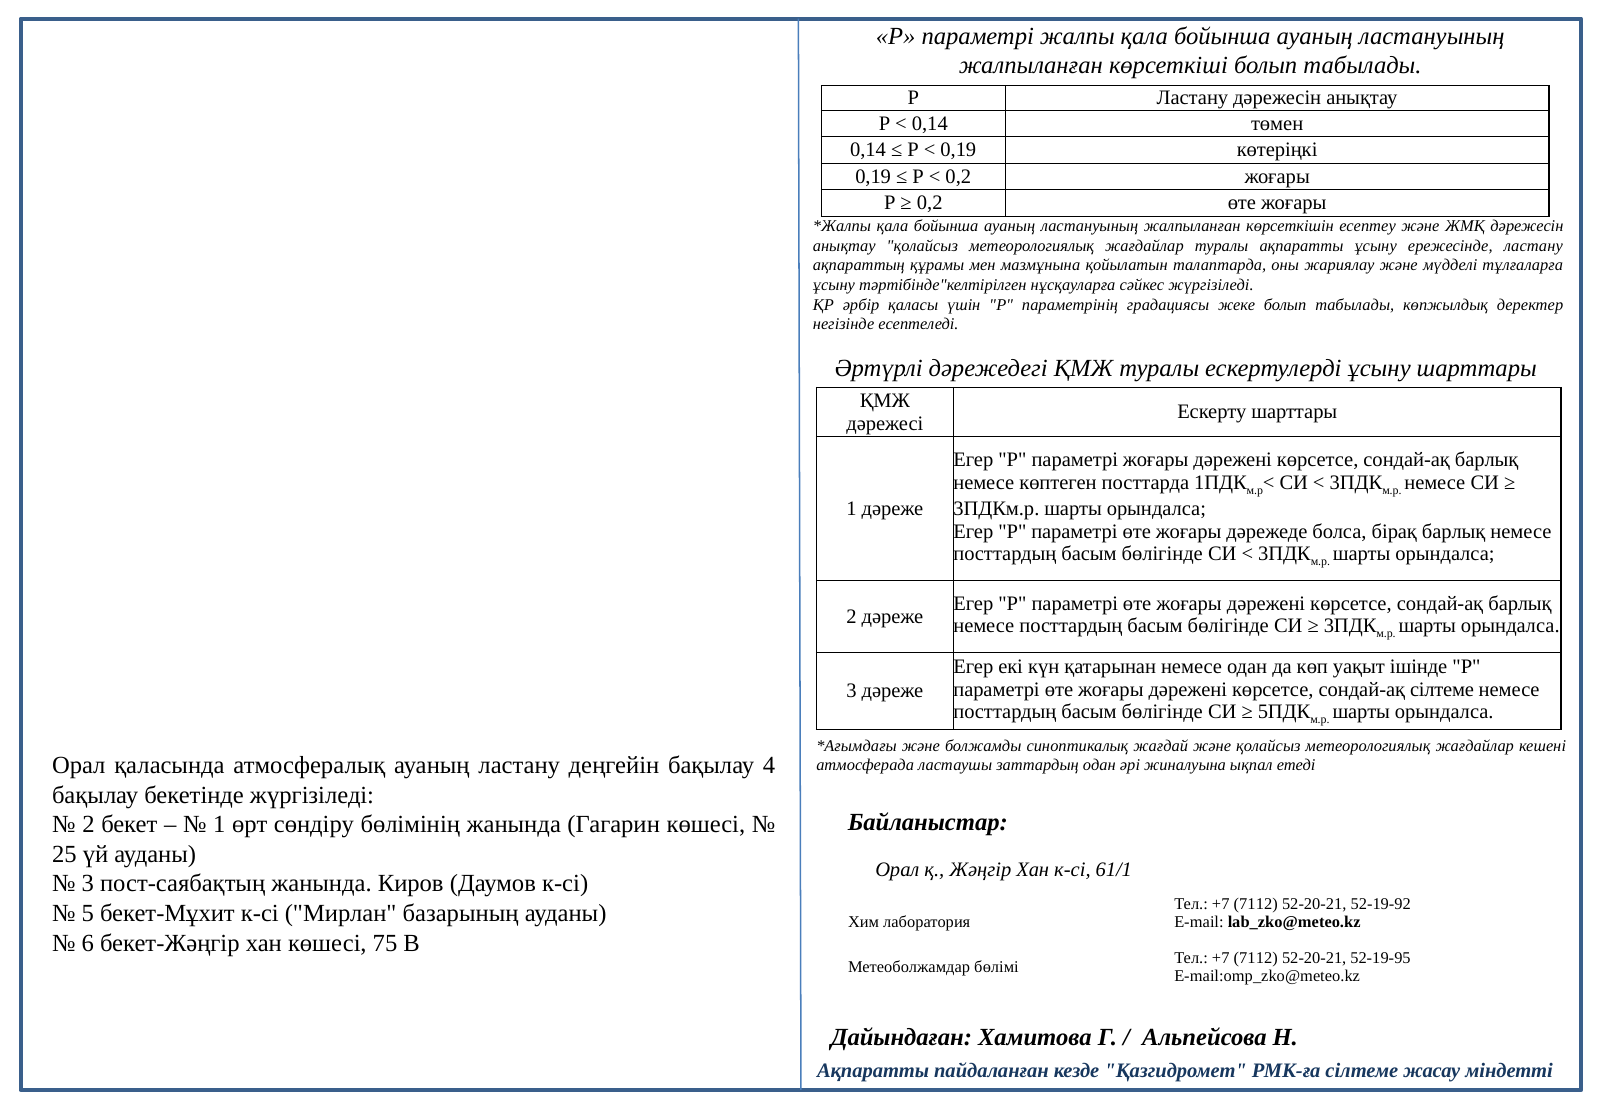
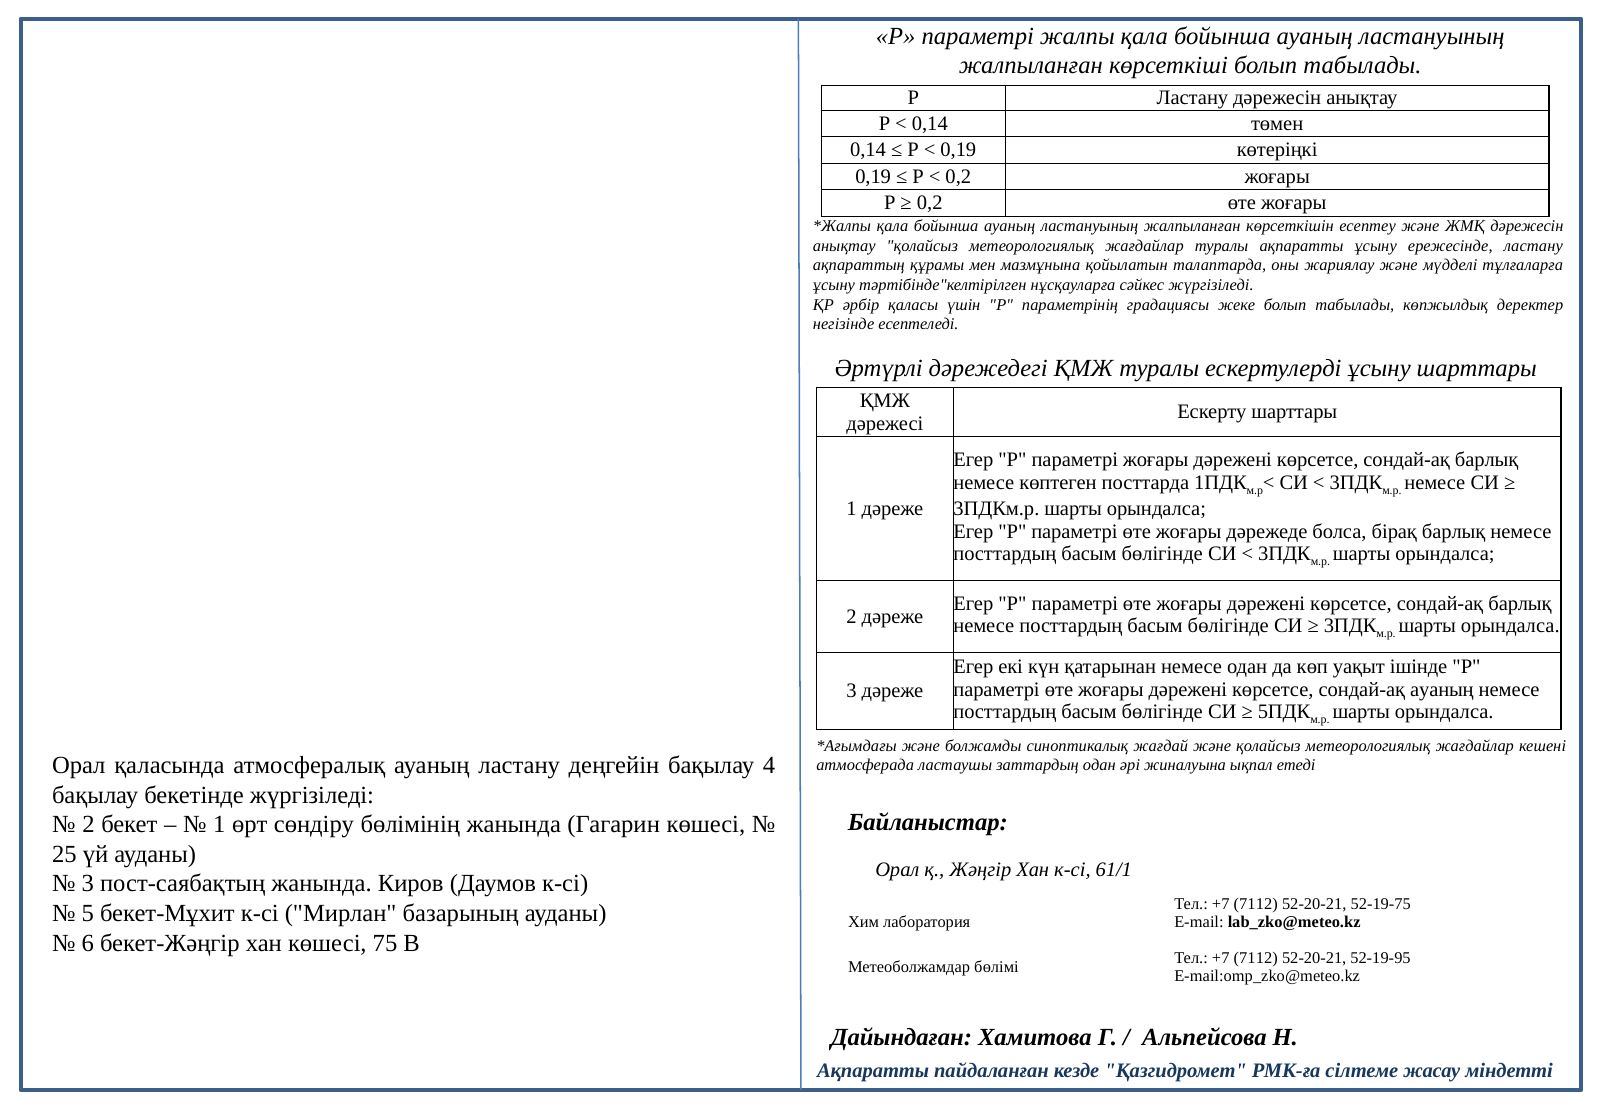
сондай-ақ сілтеме: сілтеме -> ауаның (1442, 689)
52-19-92: 52-19-92 -> 52-19-75 (1381, 904)
